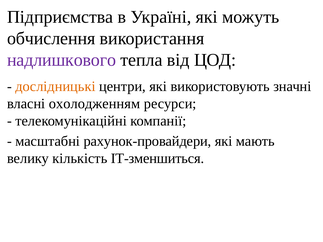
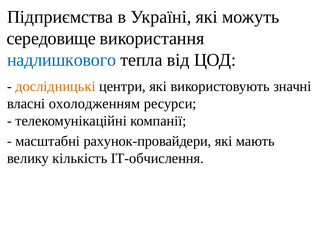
обчислення: обчислення -> середовище (51, 38)
надлишкового colour: purple -> blue (62, 60)
ІТ-зменшиться: ІТ-зменшиться -> ІТ-обчислення (157, 158)
